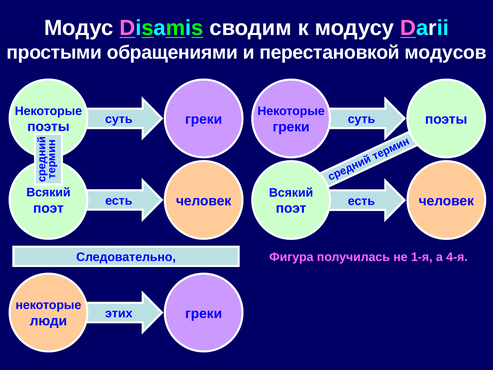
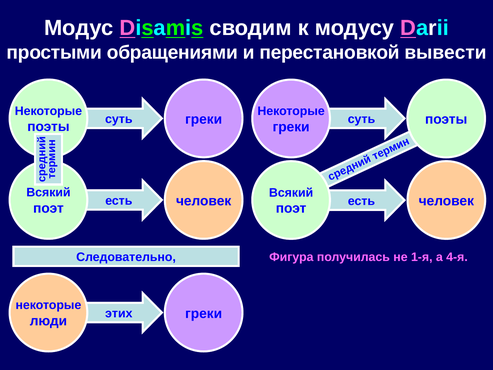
модусов: модусов -> вывести (446, 52)
